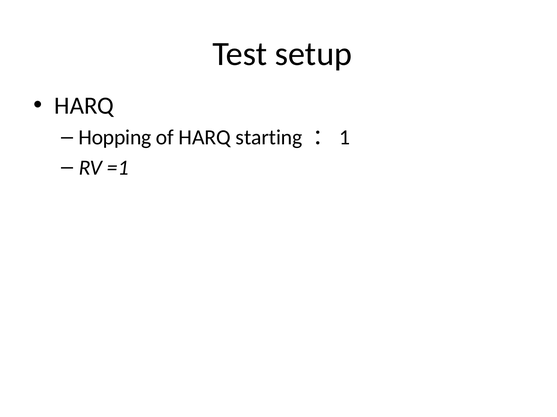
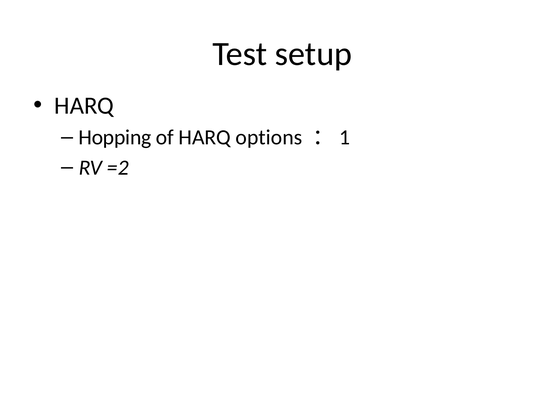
starting: starting -> options (269, 138)
=1: =1 -> =2 (118, 168)
